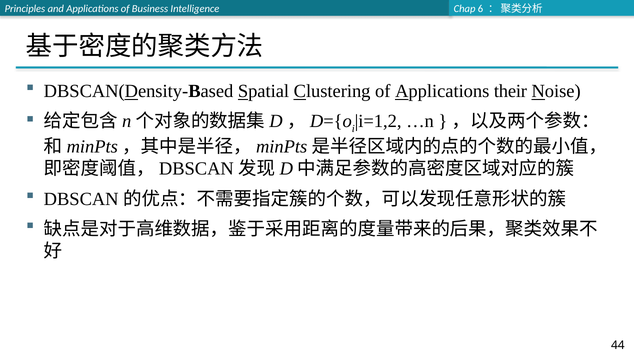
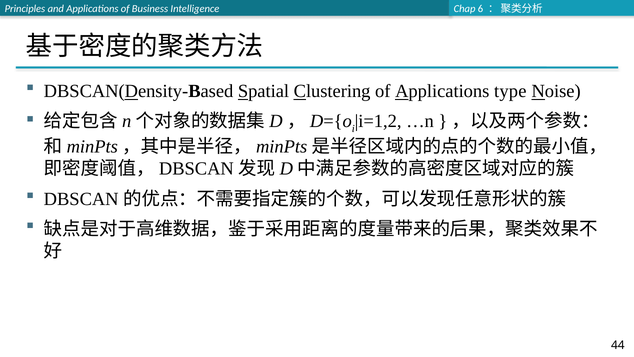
their: their -> type (510, 91)
